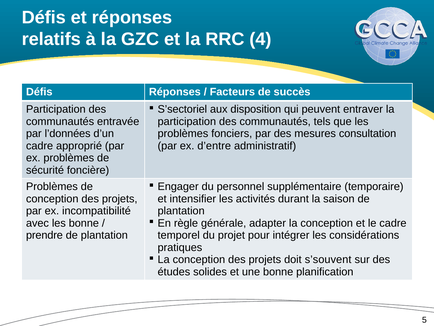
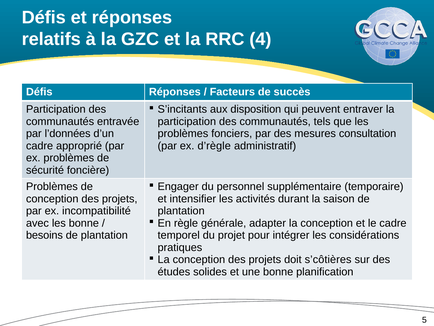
S’sectoriel: S’sectoriel -> S’incitants (182, 109)
d’entre: d’entre -> d’règle (214, 146)
prendre: prendre -> besoins (44, 235)
s’souvent: s’souvent -> s’côtières (328, 259)
